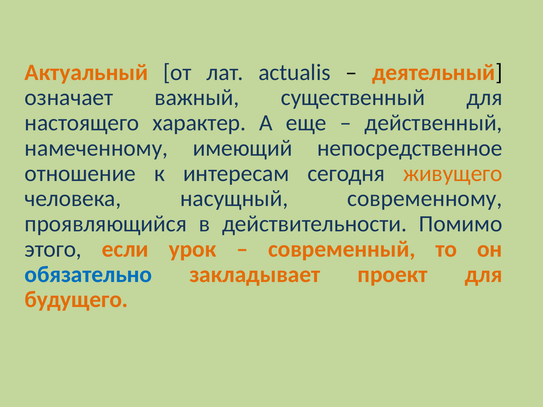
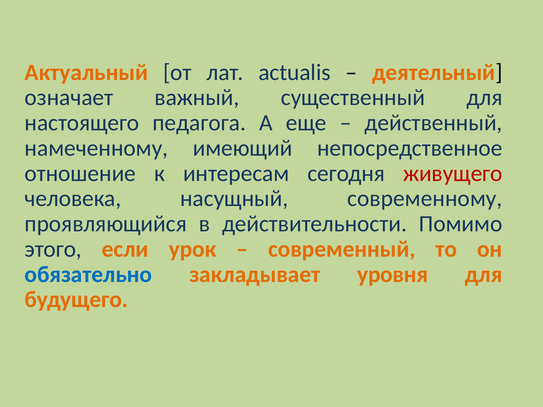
характер: характер -> педагога (199, 123)
живущего colour: orange -> red (453, 173)
проект: проект -> уровня (393, 274)
